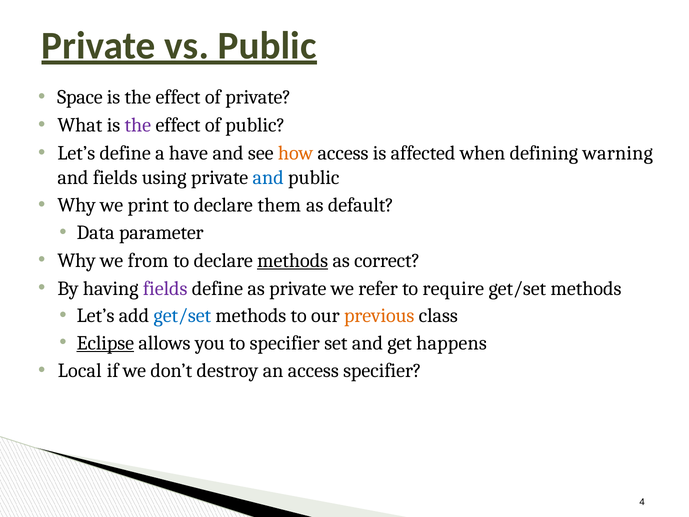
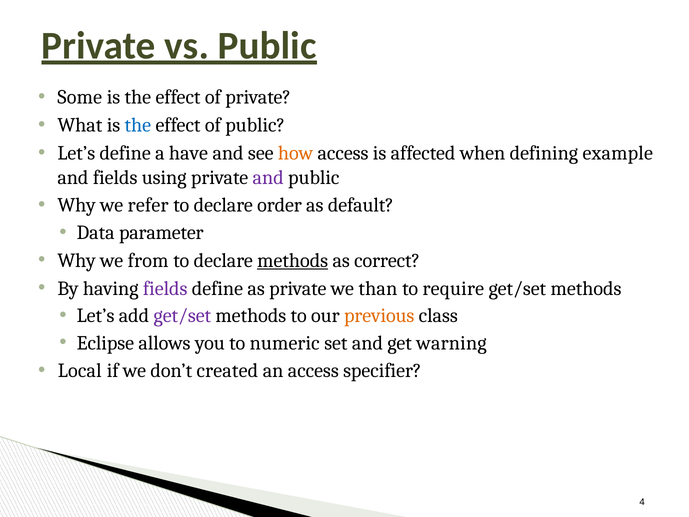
Space: Space -> Some (80, 97)
the colour: purple -> blue (138, 125)
warning: warning -> example (618, 153)
and colour: blue -> purple (268, 177)
print: print -> refer (148, 205)
them: them -> order (279, 205)
refer: refer -> than (378, 288)
get/set colour: blue -> purple (182, 316)
Eclipse underline: present -> none (105, 343)
to specifier: specifier -> numeric (285, 343)
happens: happens -> warning (451, 343)
destroy: destroy -> created (227, 371)
